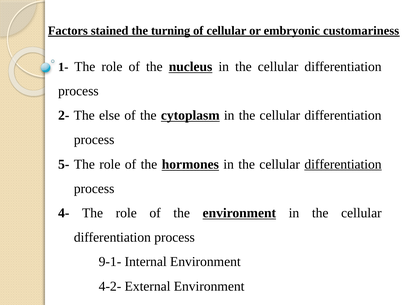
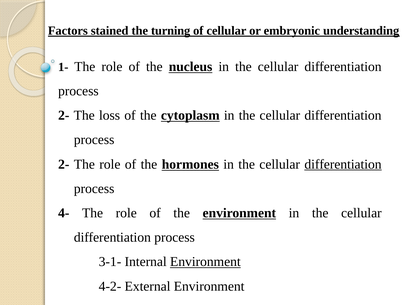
customariness: customariness -> understanding (361, 31)
else: else -> loss (110, 115)
5-: 5- -> 2- (64, 164)
9-1-: 9-1- -> 3-1- (110, 261)
Environment underline: none -> present (205, 261)
